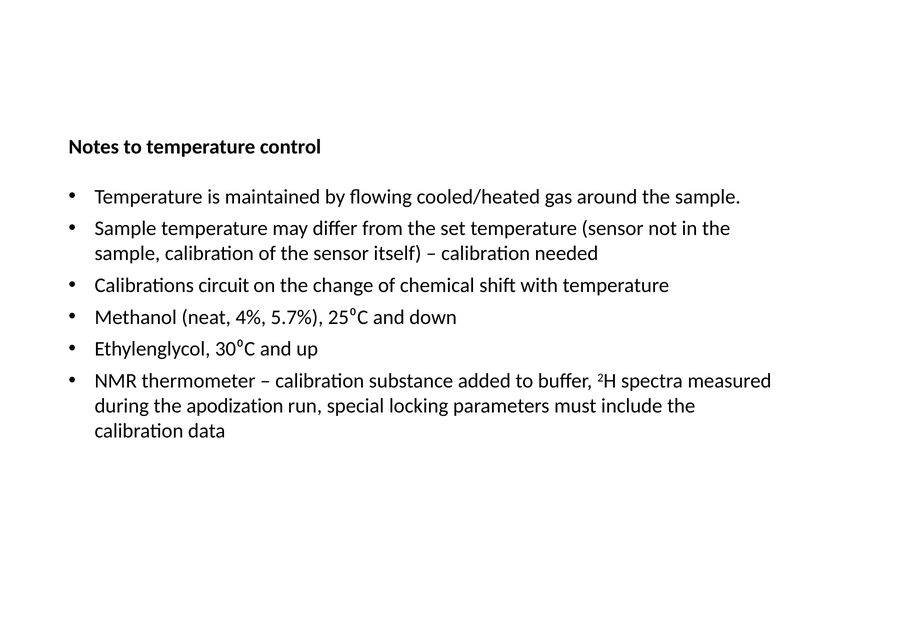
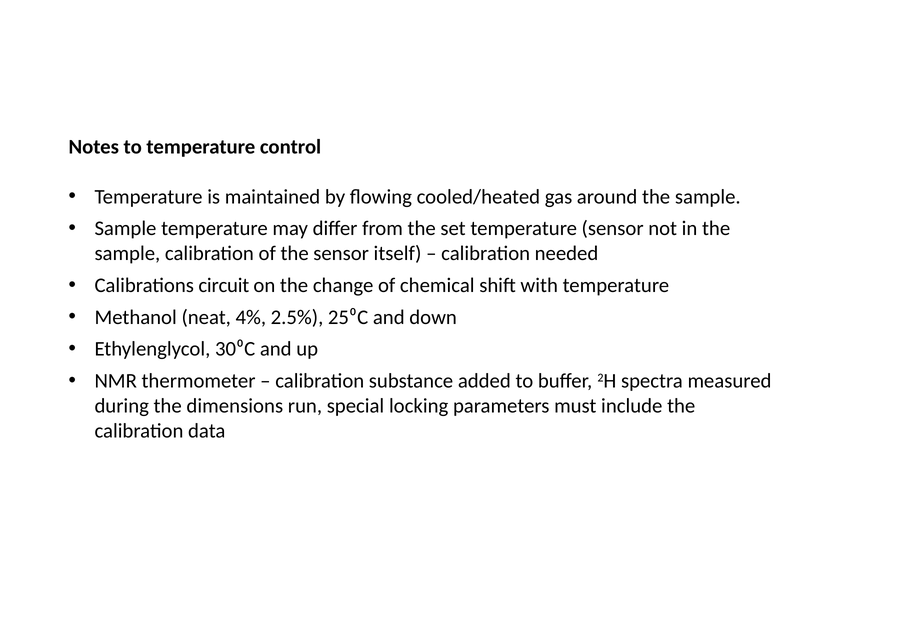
5.7%: 5.7% -> 2.5% (297, 317)
apodization: apodization -> dimensions (235, 406)
